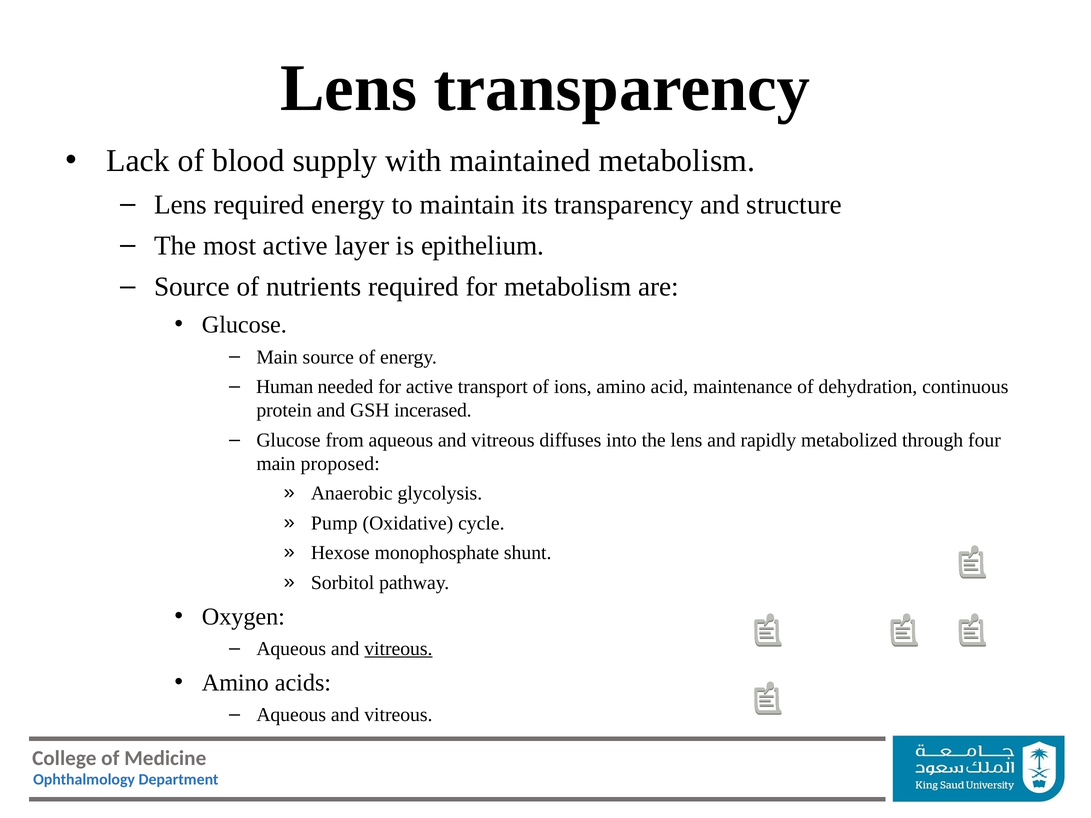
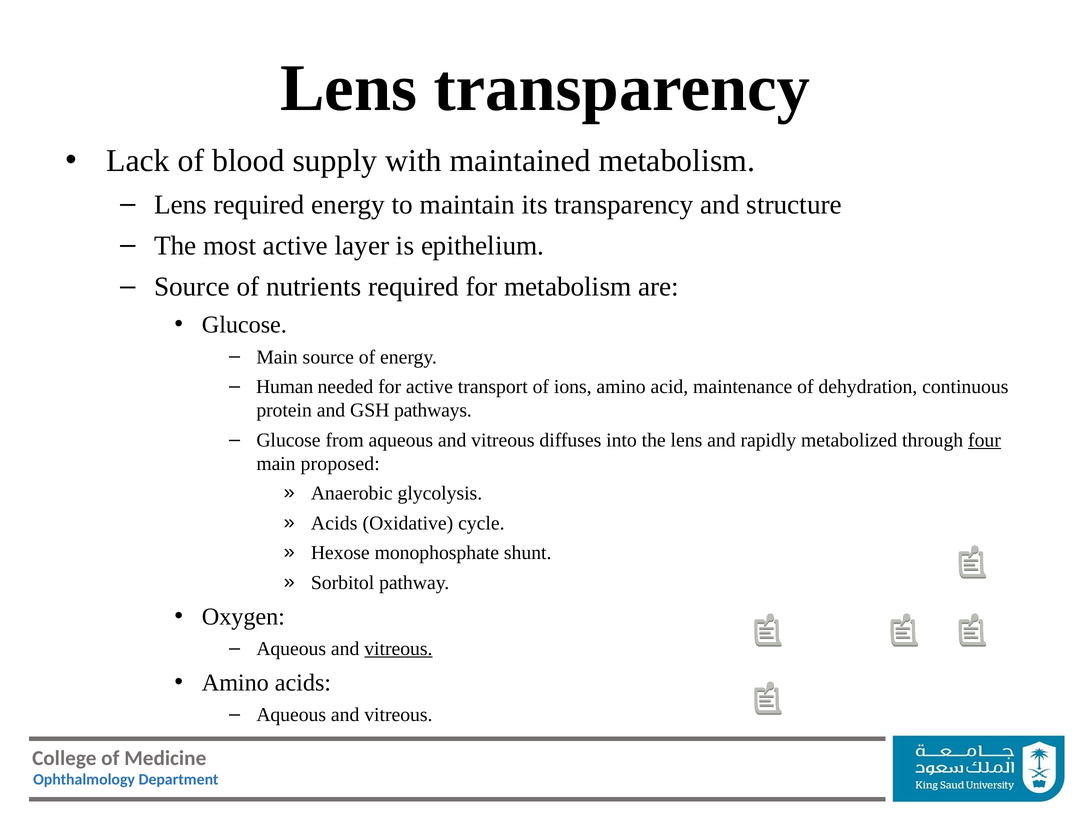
incerased: incerased -> pathways (433, 411)
four underline: none -> present (984, 440)
Pump: Pump -> Acids (334, 523)
